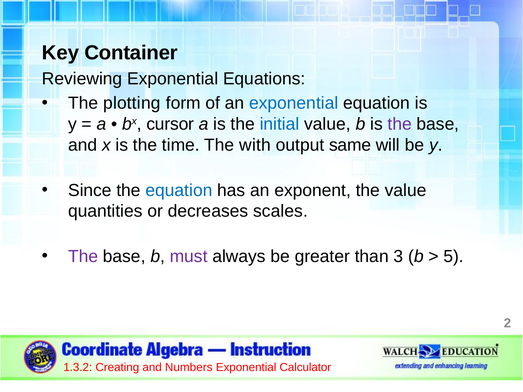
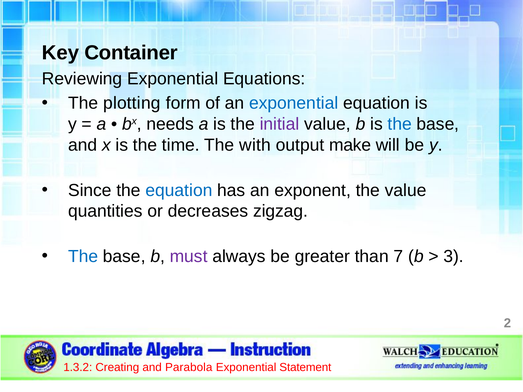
cursor: cursor -> needs (170, 124)
initial colour: blue -> purple (280, 124)
the colour: purple -> blue (400, 124)
same: same -> make (350, 145)
scales: scales -> zigzag (281, 211)
The colour: purple -> blue (83, 257)
3: 3 -> 7 (398, 257)
5: 5 -> 3 (454, 257)
Numbers: Numbers -> Parabola (189, 368)
Calculator: Calculator -> Statement (305, 368)
